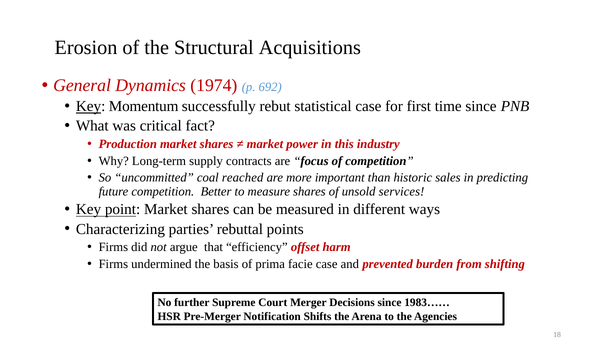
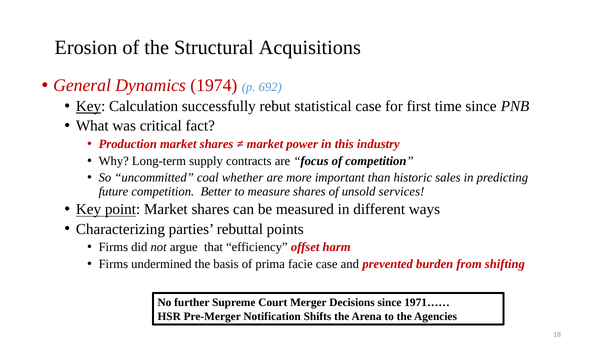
Momentum: Momentum -> Calculation (144, 106)
reached: reached -> whether (243, 178)
1983……: 1983…… -> 1971…… (427, 303)
